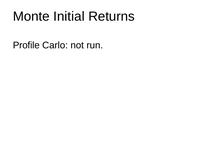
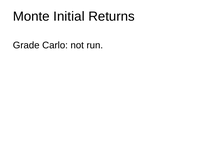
Profile: Profile -> Grade (26, 45)
